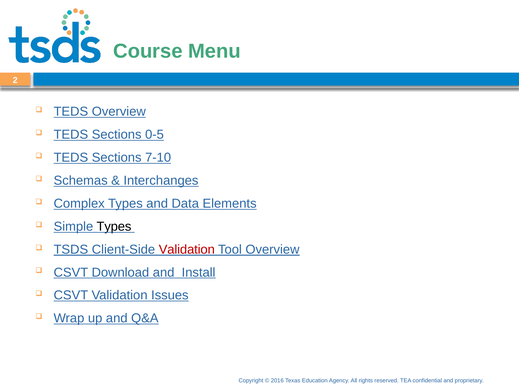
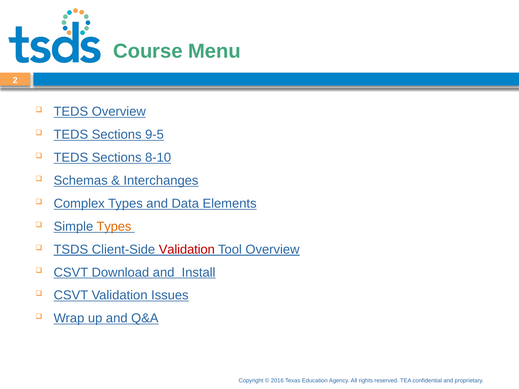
0-5: 0-5 -> 9-5 (154, 135)
7-10: 7-10 -> 8-10 (158, 158)
Types colour: black -> orange (114, 227)
